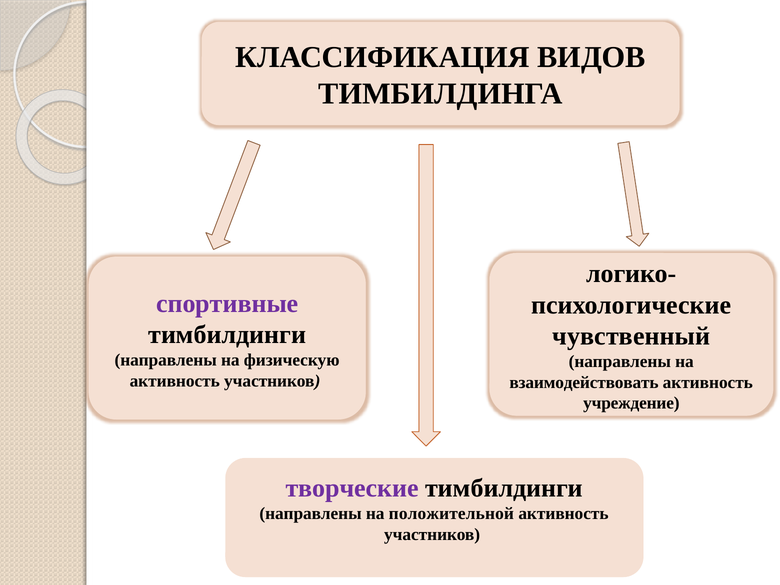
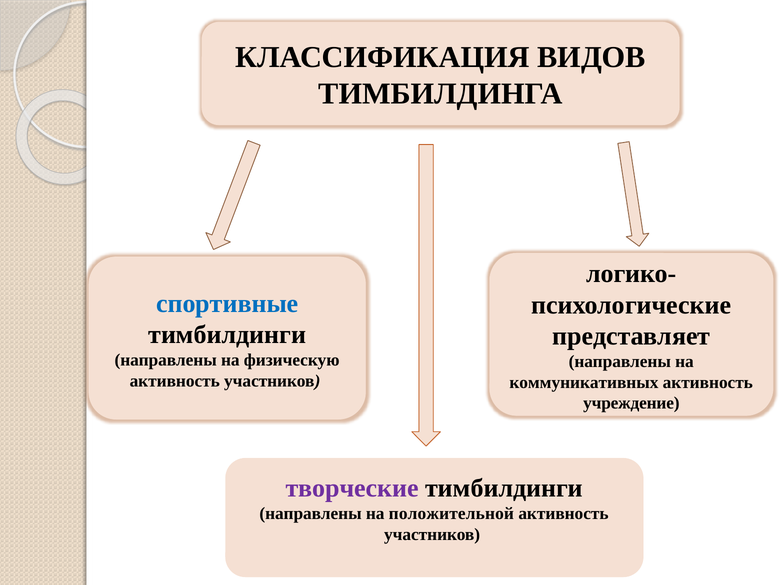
спортивные colour: purple -> blue (227, 303)
чувственный: чувственный -> представляет (631, 336)
взаимодействовать: взаимодействовать -> коммуникативных (584, 382)
